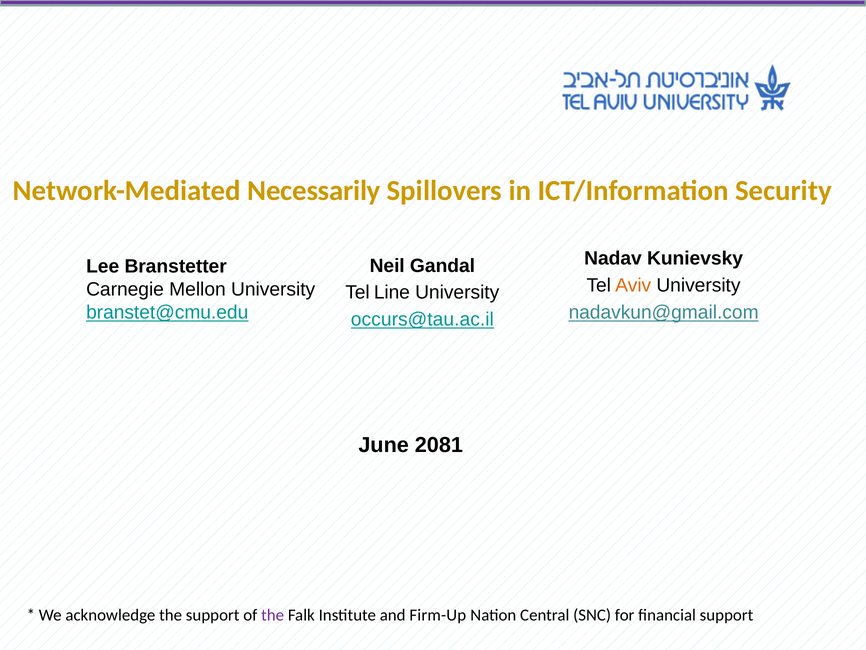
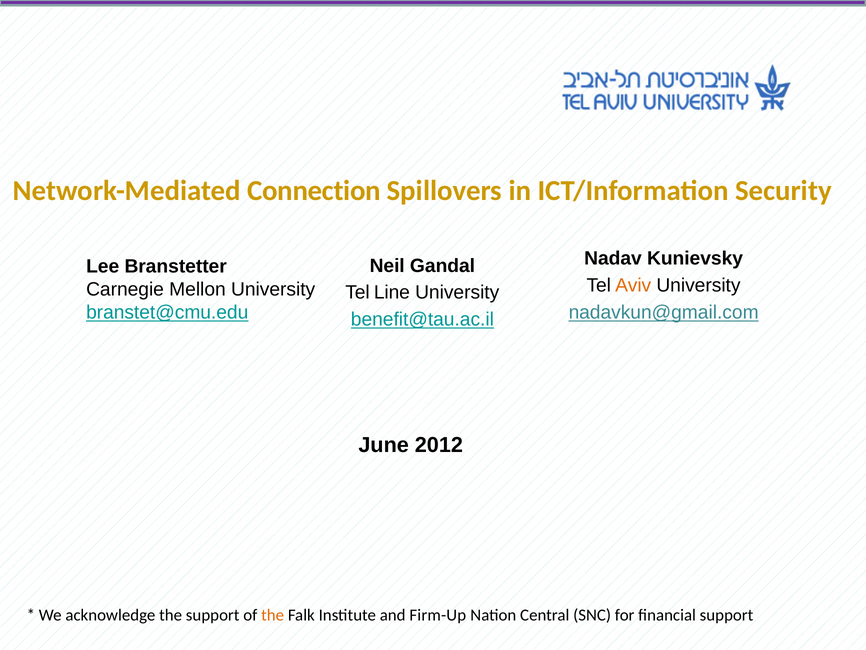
Necessarily: Necessarily -> Connection (314, 191)
occurs@tau.ac.il: occurs@tau.ac.il -> benefit@tau.ac.il (422, 319)
2081: 2081 -> 2012 (439, 445)
the colour: purple -> orange (273, 615)
